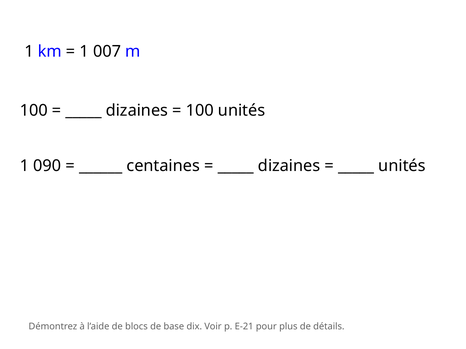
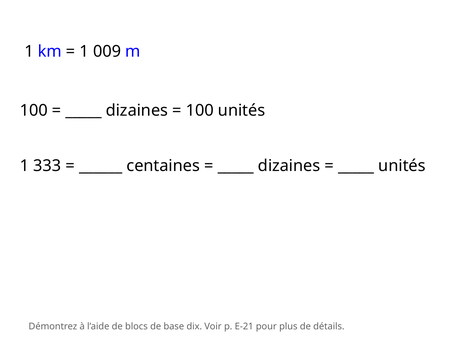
007: 007 -> 009 (107, 52)
090: 090 -> 333 (47, 166)
